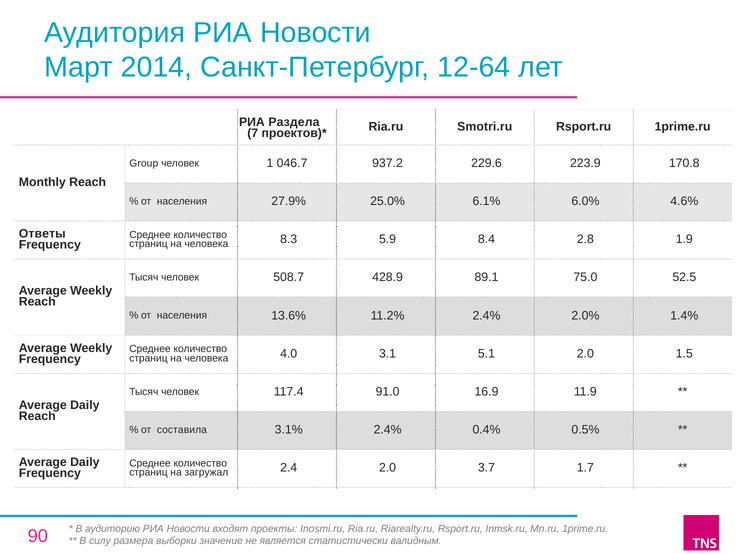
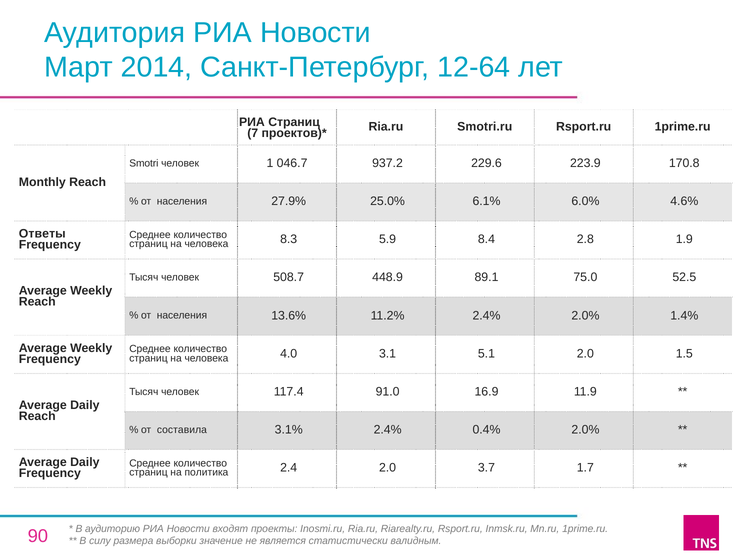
РИА Раздела: Раздела -> Страниц (294, 122)
Group: Group -> Smotri (144, 163)
428.9: 428.9 -> 448.9 (388, 277)
0.4% 0.5%: 0.5% -> 2.0% (585, 429)
загружал: загружал -> политика (206, 472)
